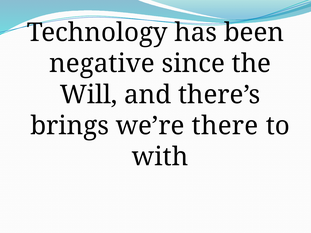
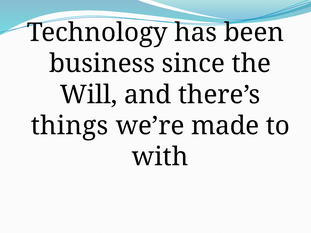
negative: negative -> business (102, 64)
brings: brings -> things (70, 126)
there: there -> made (225, 126)
